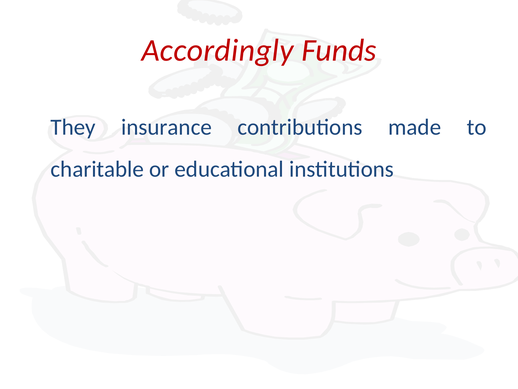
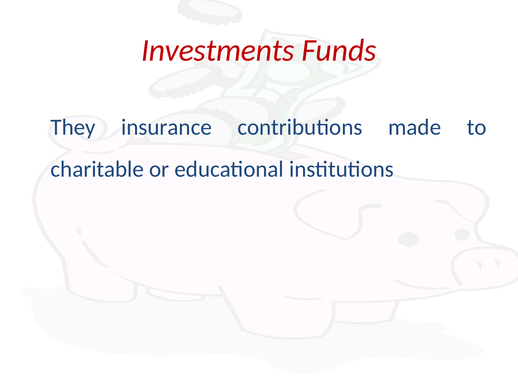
Accordingly: Accordingly -> Investments (218, 50)
